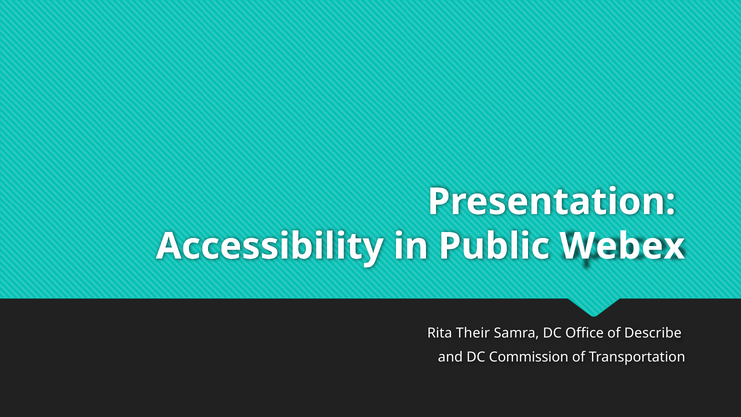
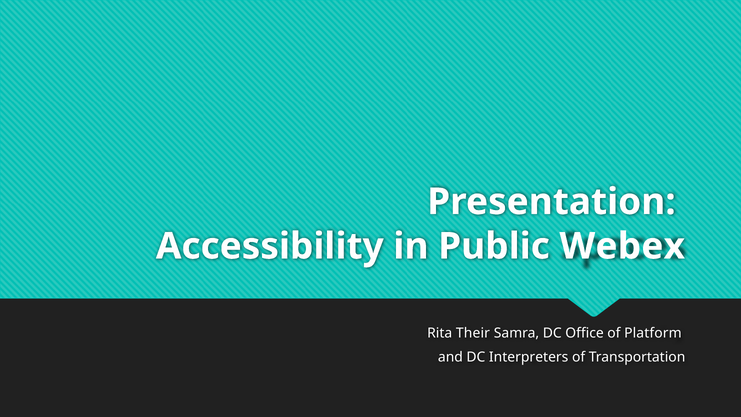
Describe: Describe -> Platform (653, 333)
Commission: Commission -> Interpreters (529, 357)
